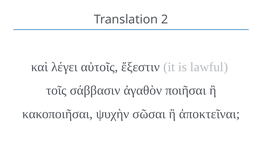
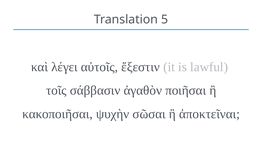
2: 2 -> 5 (165, 19)
